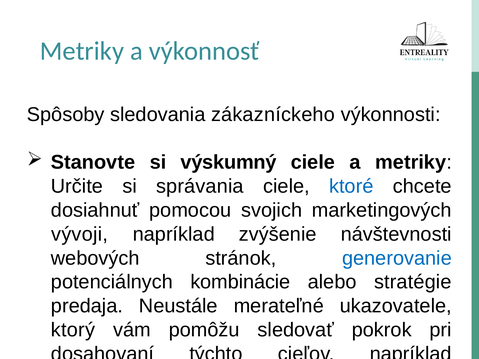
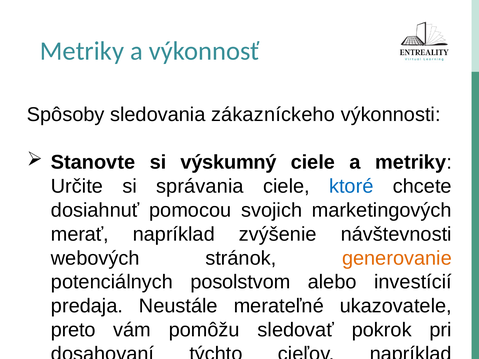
vývoji: vývoji -> merať (80, 234)
generovanie colour: blue -> orange (397, 258)
kombinácie: kombinácie -> posolstvom (240, 282)
stratégie: stratégie -> investícií (413, 282)
ktorý: ktorý -> preto (73, 330)
